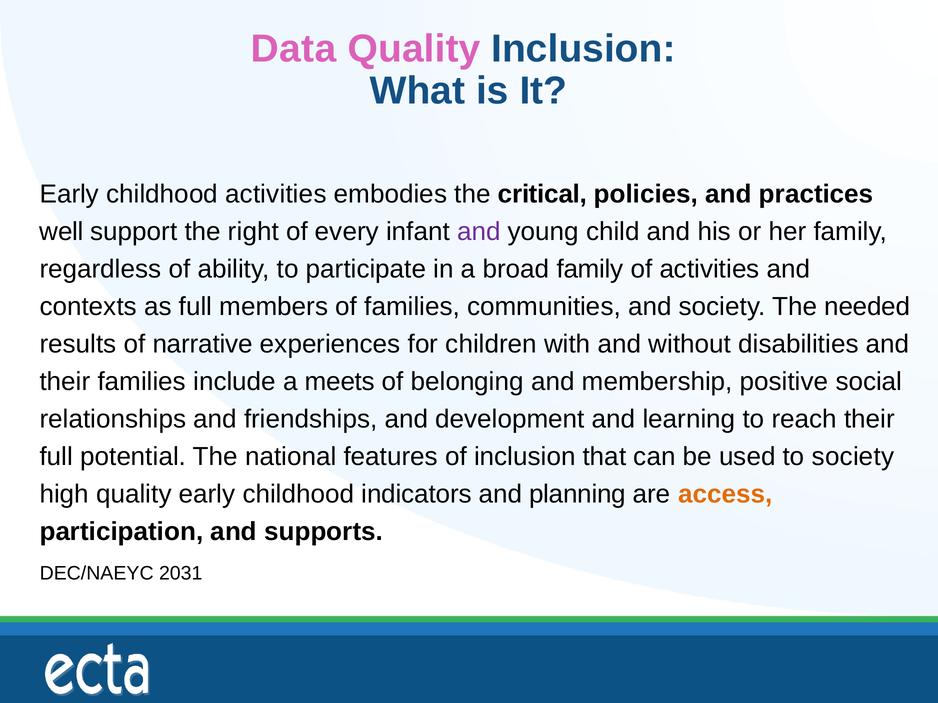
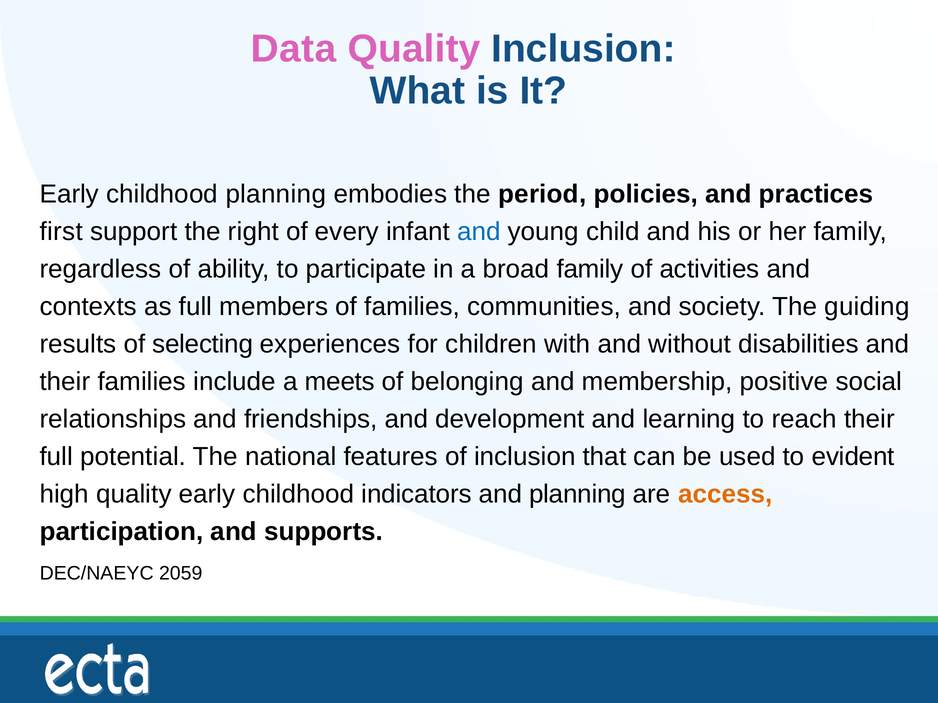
childhood activities: activities -> planning (276, 194)
critical: critical -> period (542, 194)
well: well -> first (61, 232)
and colour: purple -> blue (479, 232)
needed: needed -> guiding (867, 307)
narrative: narrative -> selecting (203, 344)
to society: society -> evident (853, 457)
2031: 2031 -> 2059 (181, 574)
